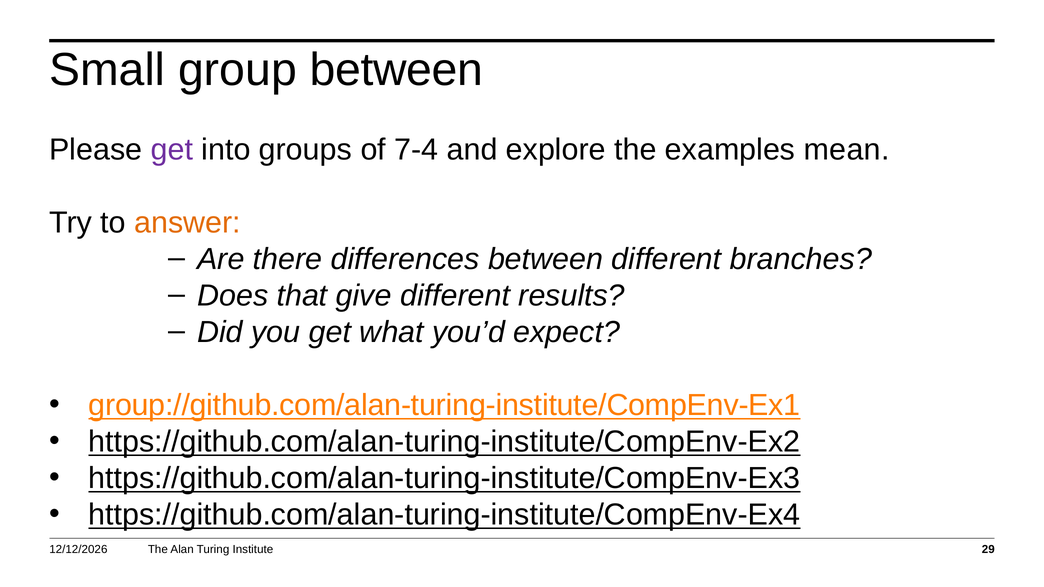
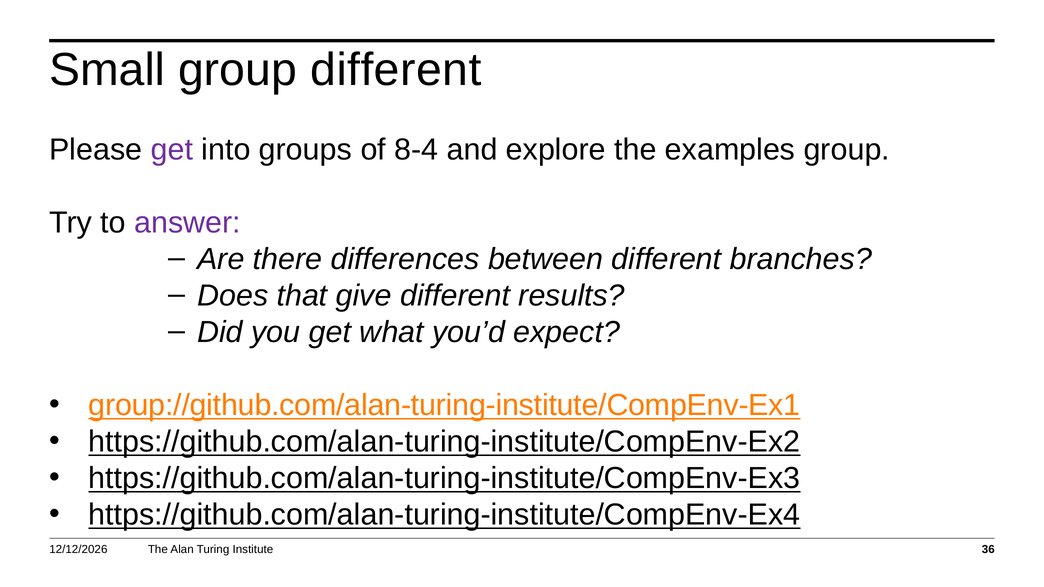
group between: between -> different (396, 70)
7-4: 7-4 -> 8-4 (416, 150)
examples mean: mean -> group (847, 150)
answer colour: orange -> purple (188, 223)
29: 29 -> 36 (988, 550)
